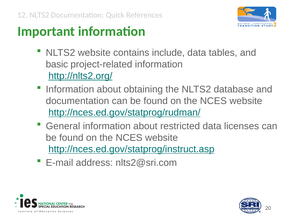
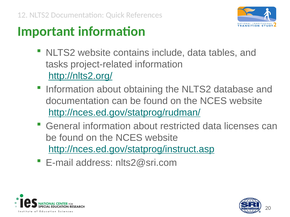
basic: basic -> tasks (57, 64)
